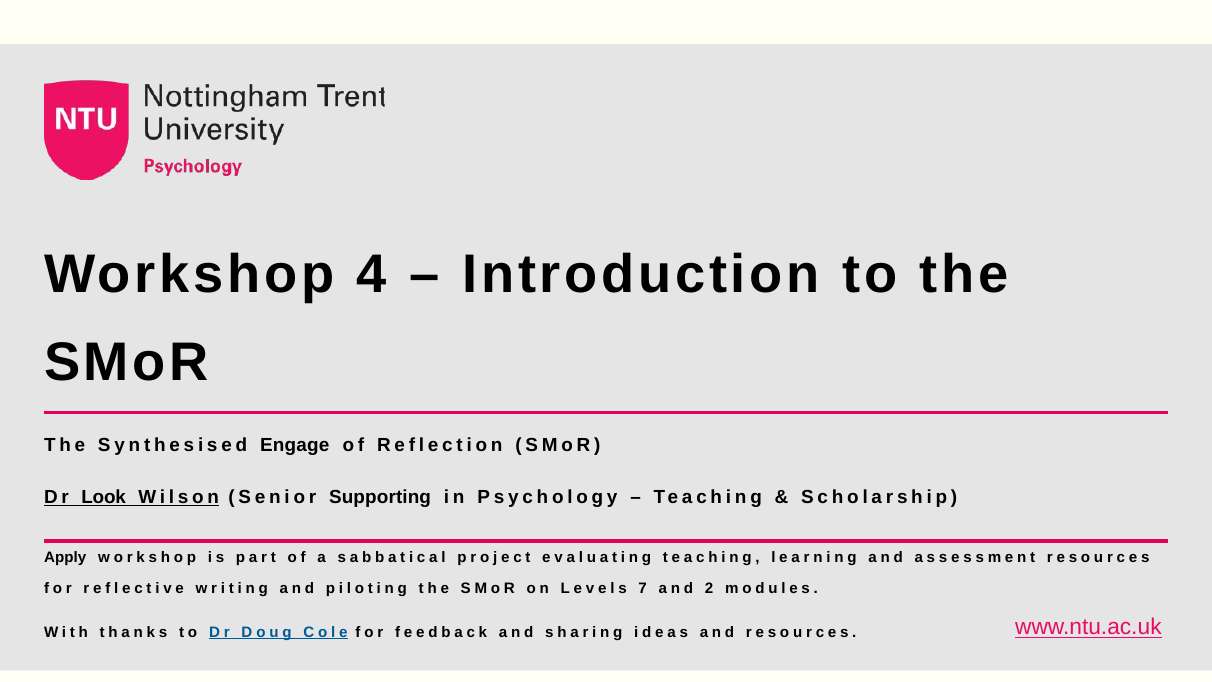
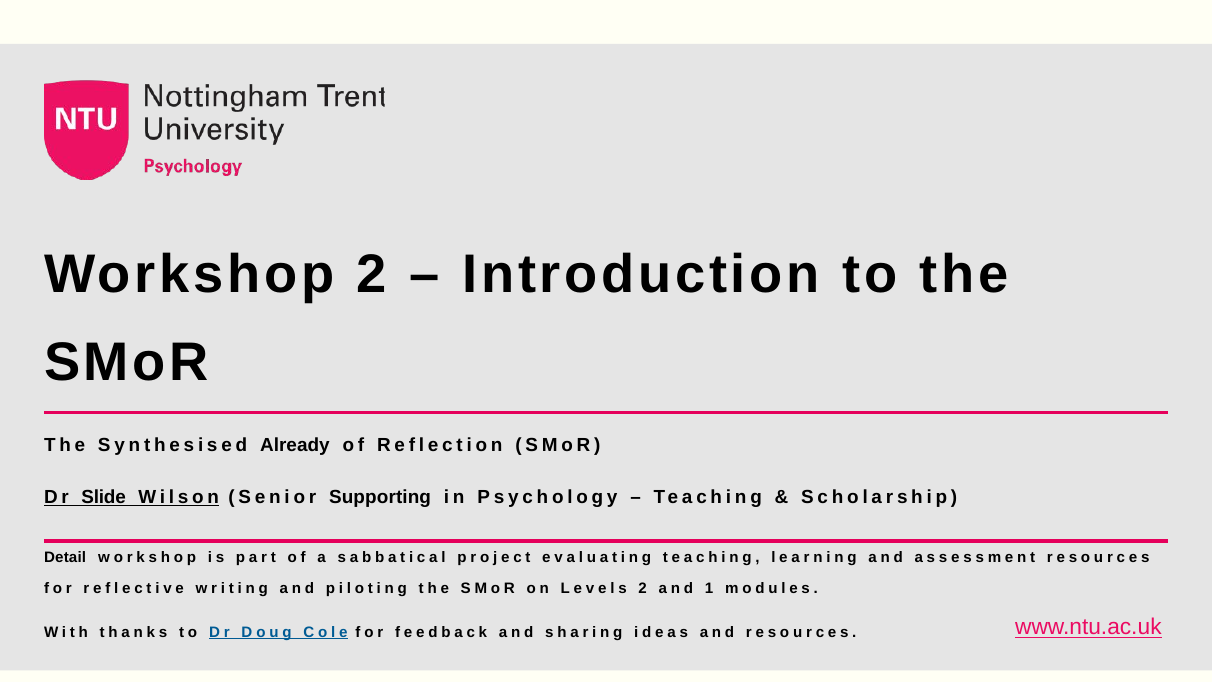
Workshop 4: 4 -> 2 (372, 275)
Engage: Engage -> Already (295, 446)
Look: Look -> Slide (104, 497)
Apply: Apply -> Detail (65, 558)
7: 7 -> 2 (643, 588)
2: 2 -> 1 (709, 588)
